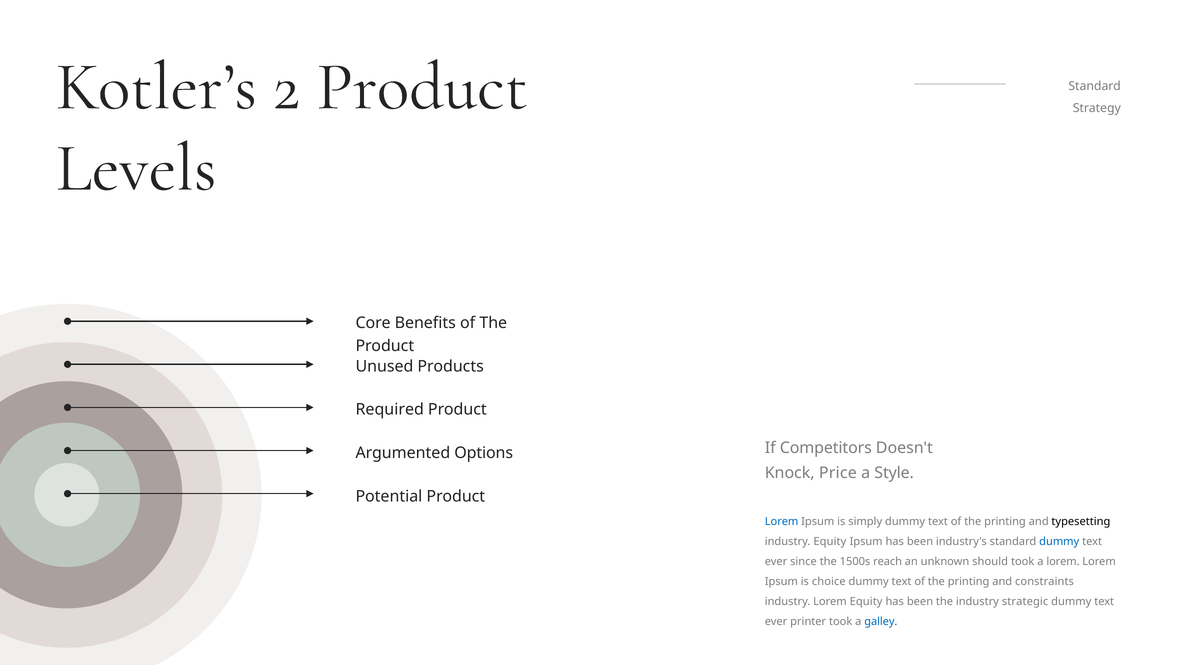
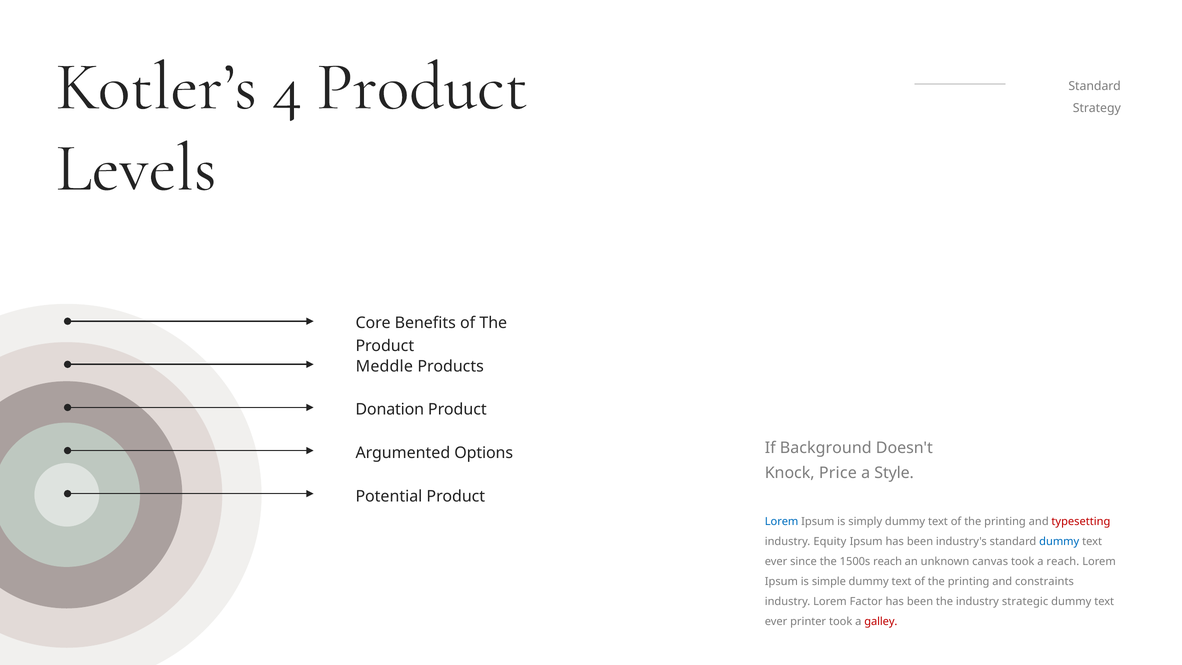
2: 2 -> 4 (287, 86)
Unused: Unused -> Meddle (384, 366)
Required: Required -> Donation (390, 410)
Competitors: Competitors -> Background (826, 448)
typesetting colour: black -> red (1081, 521)
should: should -> canvas (990, 561)
a lorem: lorem -> reach (1063, 561)
choice: choice -> simple (829, 581)
Lorem Equity: Equity -> Factor (866, 601)
galley colour: blue -> red (881, 621)
